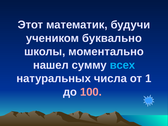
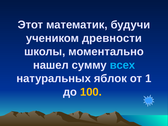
буквально: буквально -> древности (112, 38)
числа: числа -> яблок (110, 79)
100 colour: pink -> yellow (91, 92)
